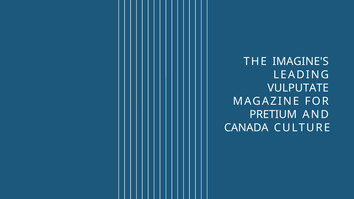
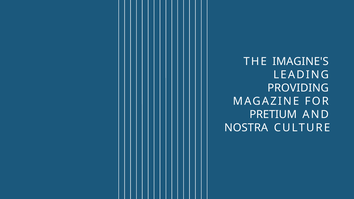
VULPUTATE: VULPUTATE -> PROVIDING (298, 88)
CANADA: CANADA -> NOSTRA (246, 128)
